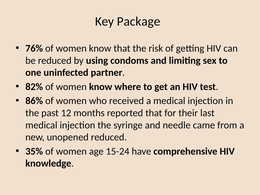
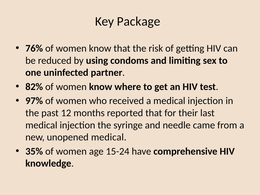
86%: 86% -> 97% (34, 101)
unopened reduced: reduced -> medical (109, 137)
